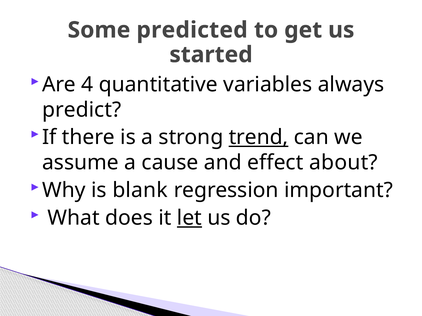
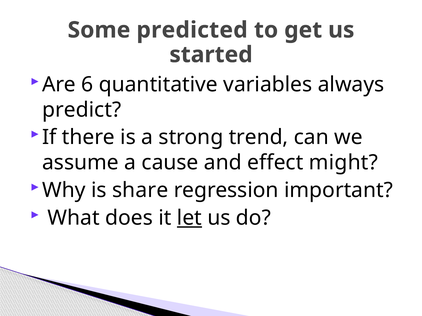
4: 4 -> 6 (87, 85)
trend underline: present -> none (259, 138)
about: about -> might (343, 163)
blank: blank -> share (140, 191)
